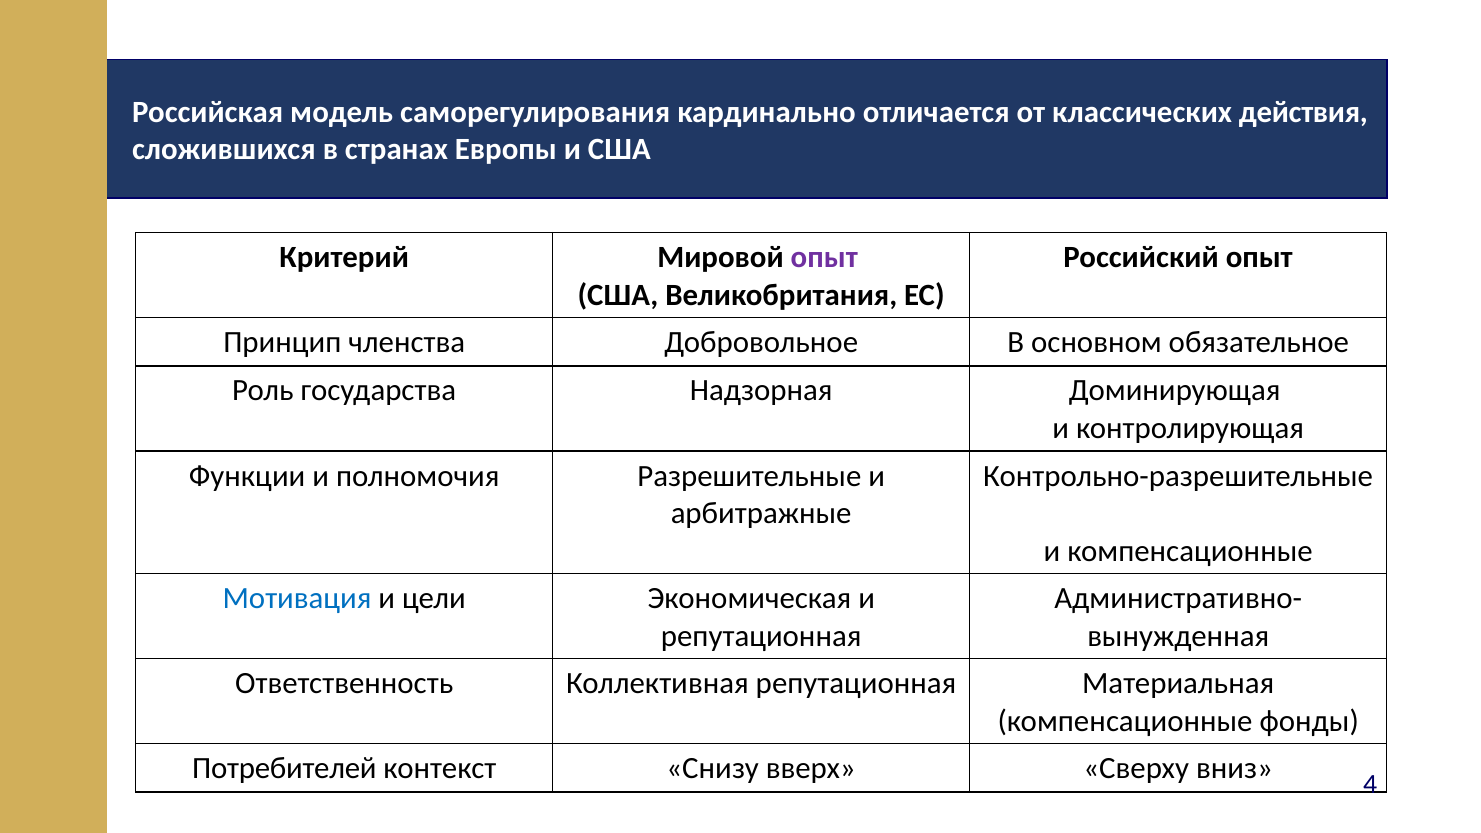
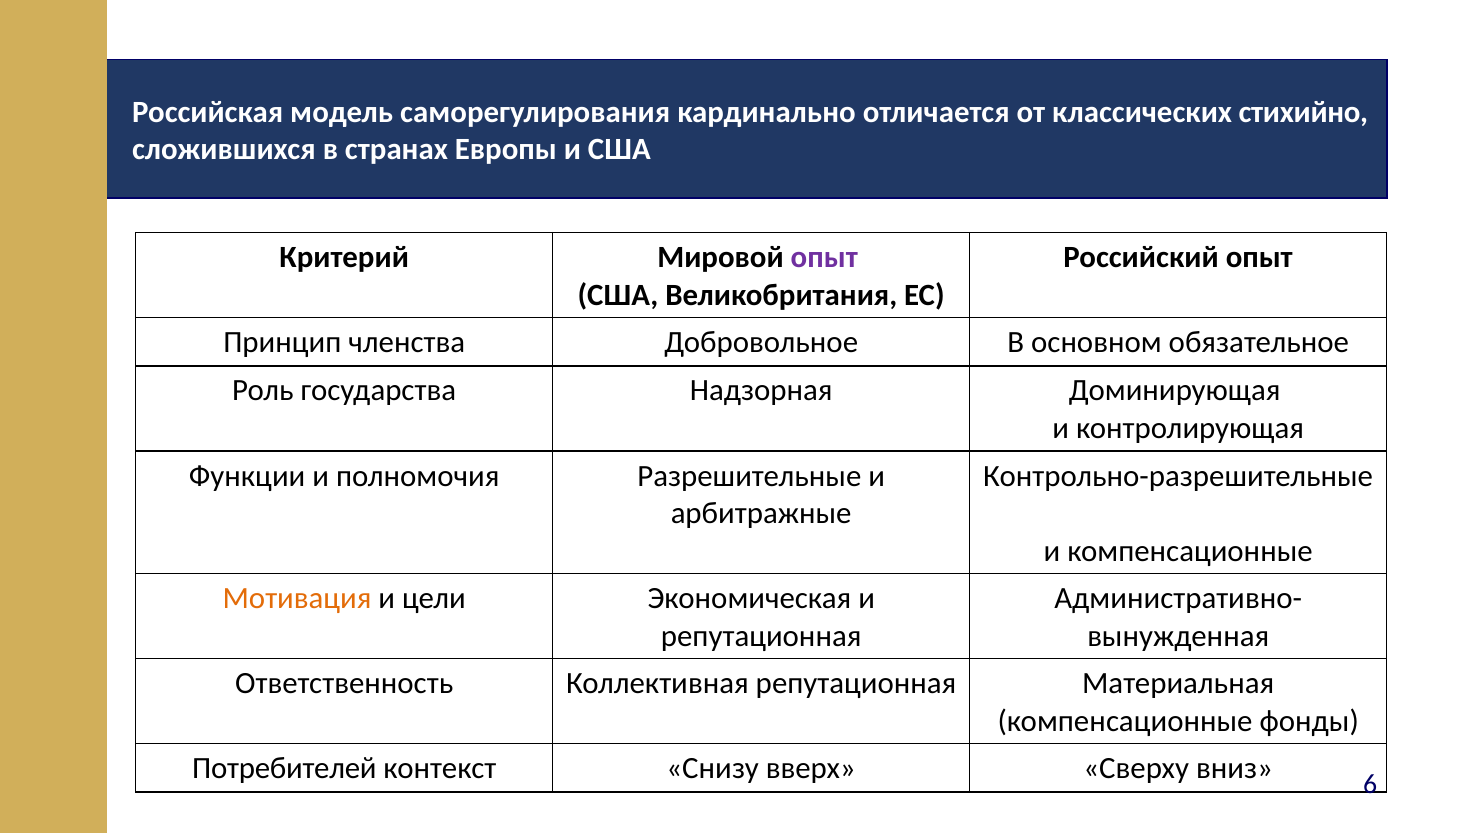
действия: действия -> стихийно (1303, 112)
Мотивация colour: blue -> orange (297, 598)
4: 4 -> 6 (1370, 784)
